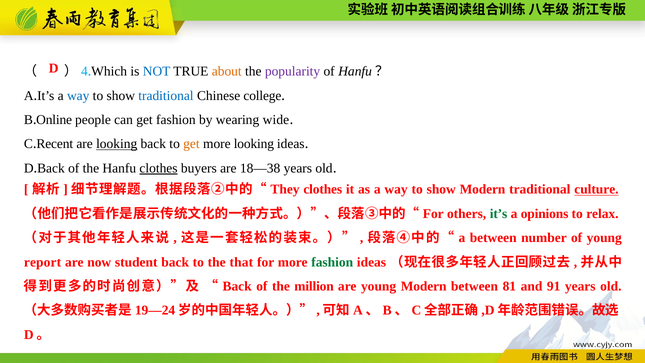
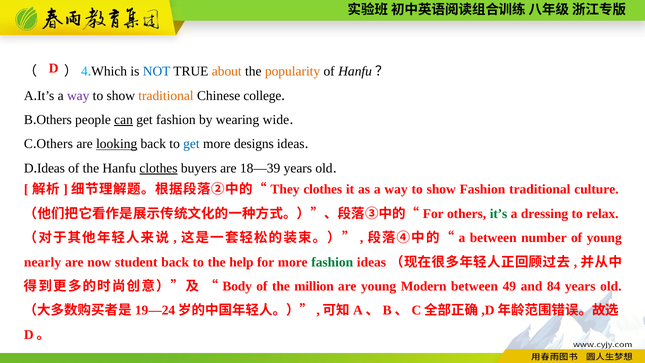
popularity colour: purple -> orange (293, 71)
way colour: blue -> purple (78, 96)
traditional colour: blue -> orange (166, 96)
Online: Online -> Others (54, 120)
can underline: none -> present (124, 120)
Recent: Recent -> Others (55, 144)
get colour: orange -> blue (191, 144)
more looking: looking -> designs (254, 144)
Back: Back -> Ideas (51, 168)
18—38: 18—38 -> 18—39 (260, 168)
show Modern: Modern -> Fashion (482, 189)
culture underline: present -> none (596, 189)
opinions: opinions -> dressing (545, 214)
report: report -> nearly (43, 262)
that: that -> help (241, 262)
Back: Back -> Body (237, 286)
81: 81 -> 49 (509, 286)
91: 91 -> 84 (554, 286)
